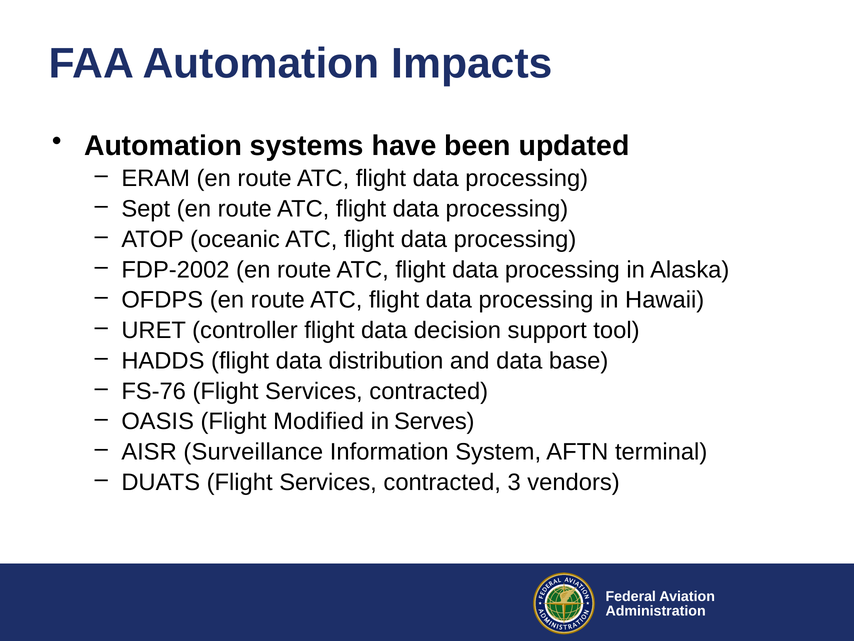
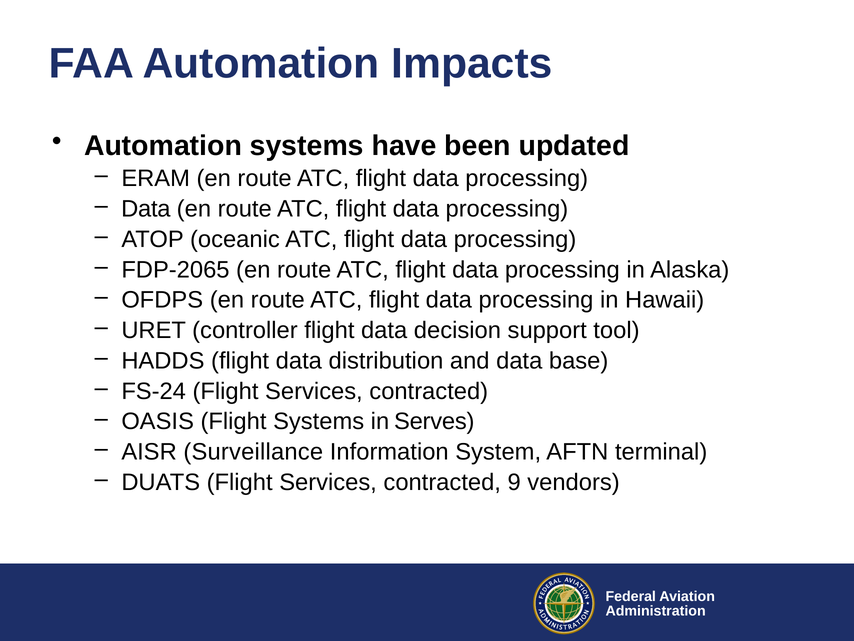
Sept: Sept -> Data (146, 209)
FDP-2002: FDP-2002 -> FDP-2065 (175, 270)
FS-76: FS-76 -> FS-24 (154, 391)
Flight Modified: Modified -> Systems (319, 421)
3: 3 -> 9 (514, 482)
